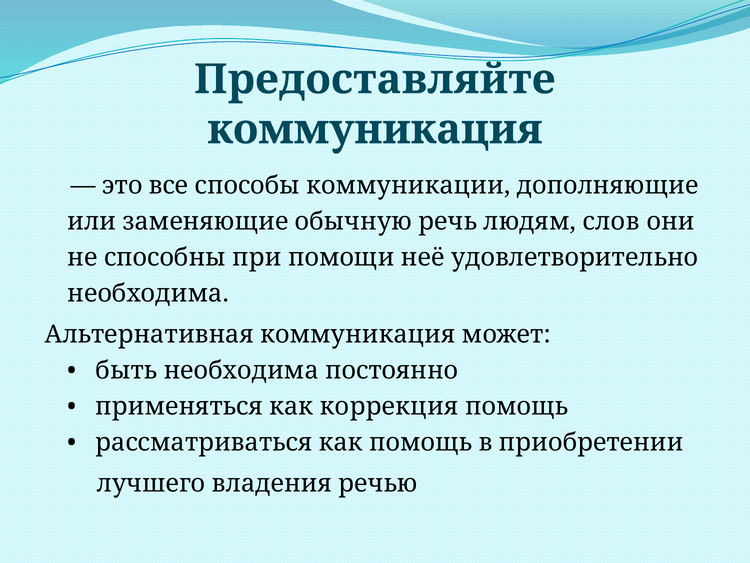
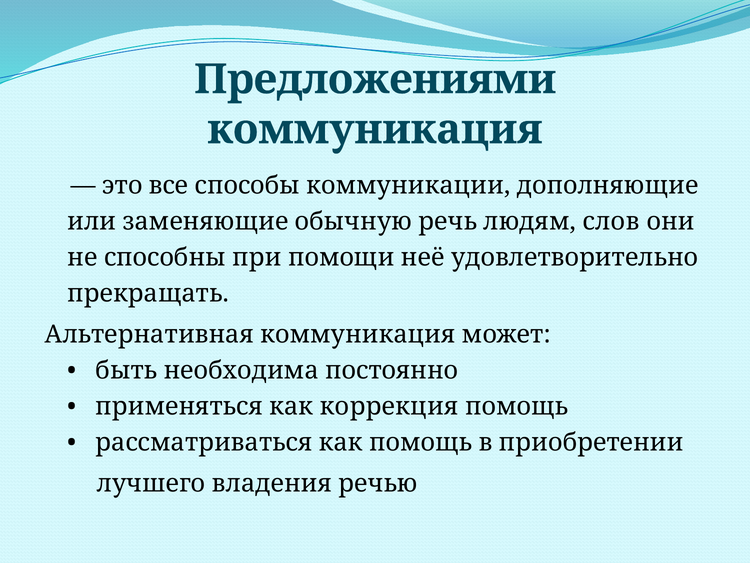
Предоставляйте: Предоставляйте -> Предложениями (375, 79)
необходима: необходима -> прекращать (148, 293)
